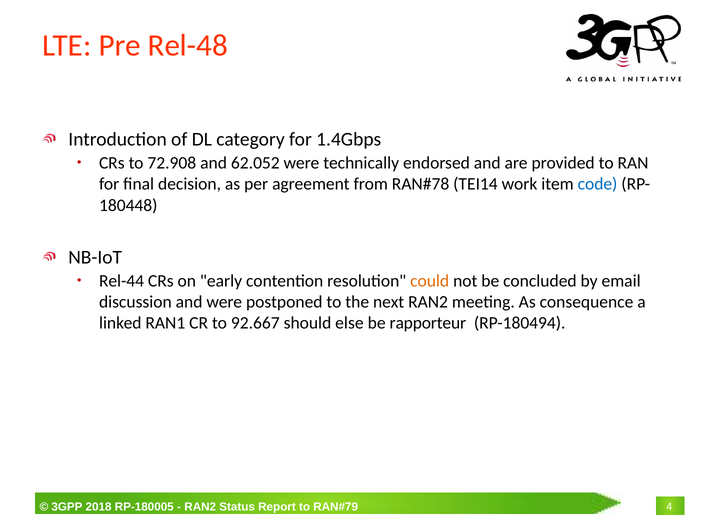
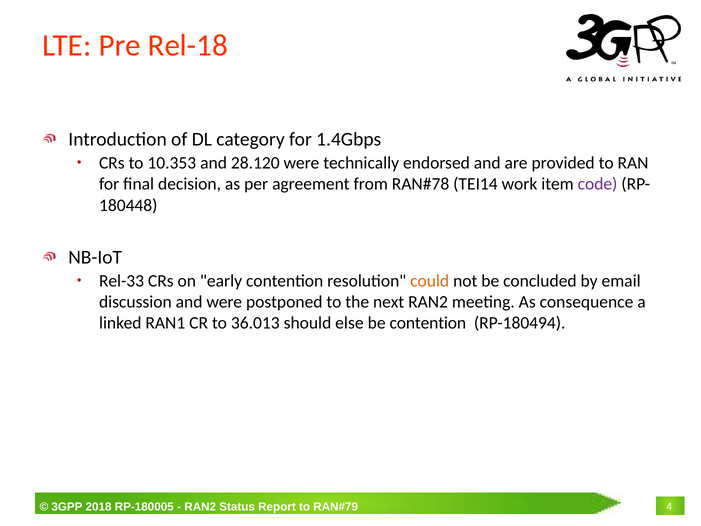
Rel-48: Rel-48 -> Rel-18 (188, 45)
72.908: 72.908 -> 10.353 (172, 163)
62.052: 62.052 -> 28.120 (255, 163)
code colour: blue -> purple (598, 184)
Rel-44: Rel-44 -> Rel-33 (122, 281)
92.667: 92.667 -> 36.013 (255, 323)
be rapporteur: rapporteur -> contention (428, 323)
